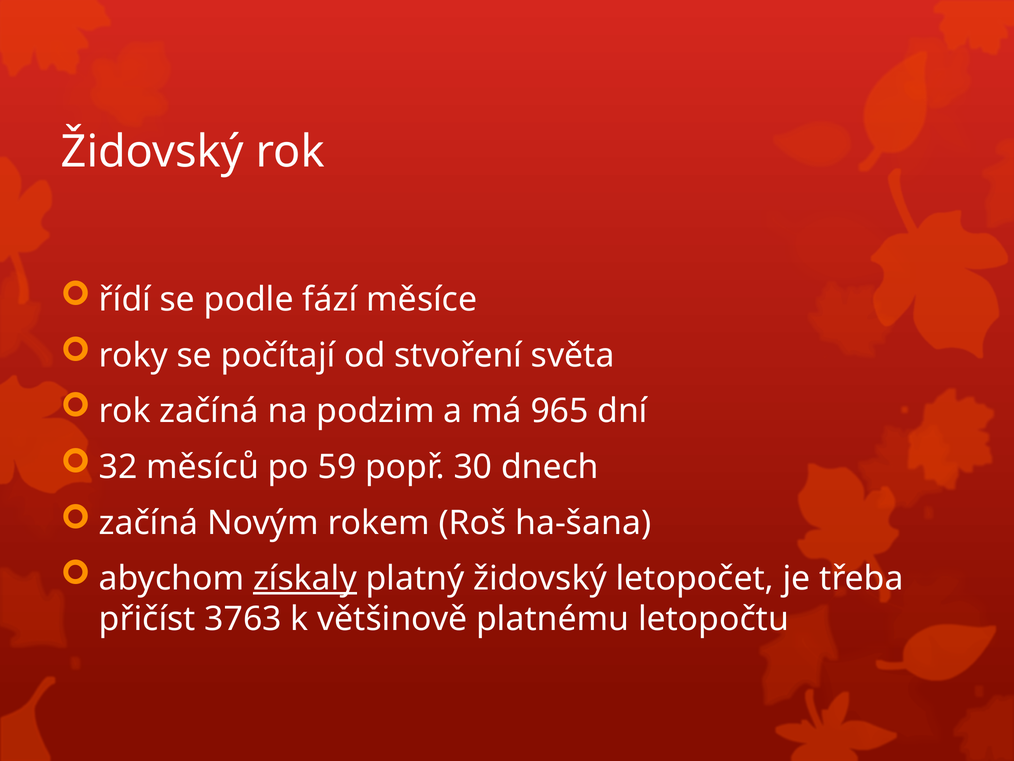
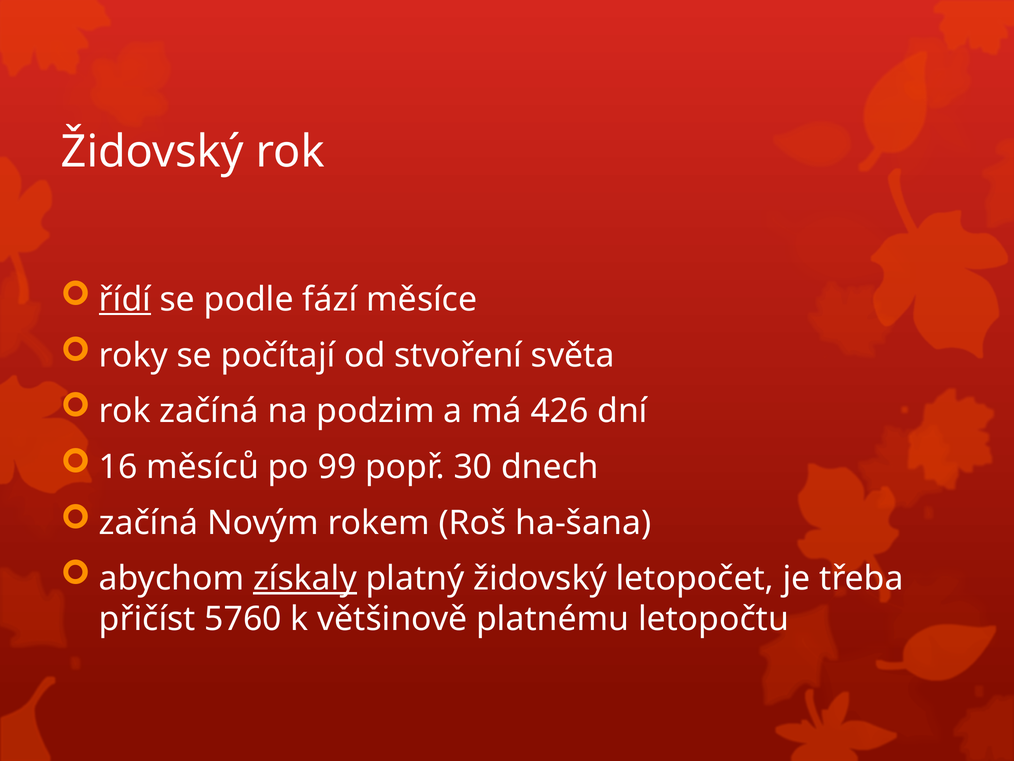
řídí underline: none -> present (125, 299)
965: 965 -> 426 (560, 411)
32: 32 -> 16 (118, 467)
59: 59 -> 99 (337, 467)
3763: 3763 -> 5760 (243, 619)
